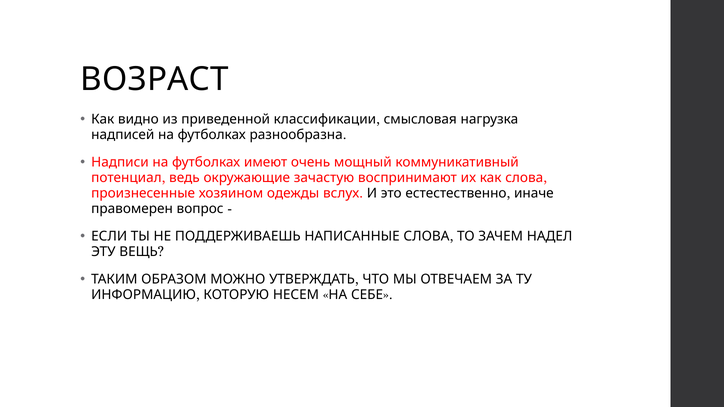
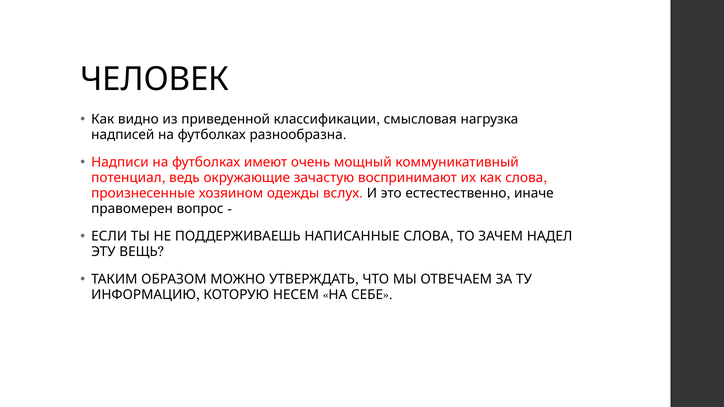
ВОЗРАСТ: ВОЗРАСТ -> ЧЕЛОВЕК (155, 80)
